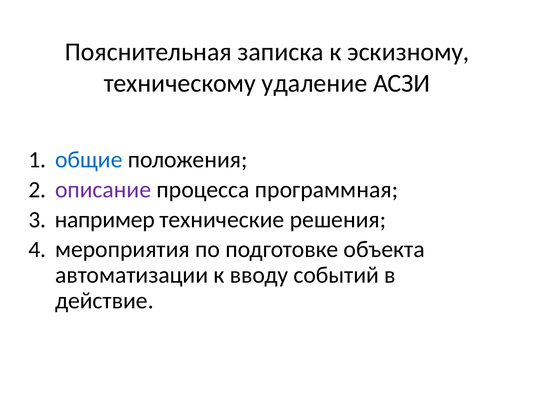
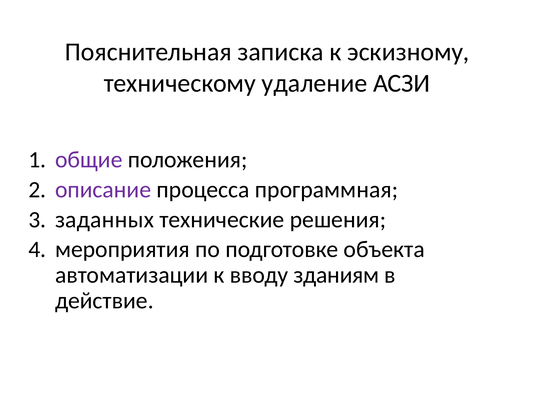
общие colour: blue -> purple (89, 160)
например: например -> заданных (104, 219)
событий: событий -> зданиям (336, 275)
